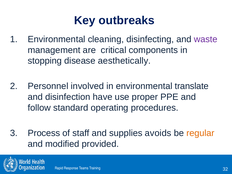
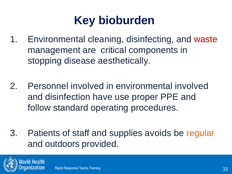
outbreaks: outbreaks -> bioburden (127, 20)
waste colour: purple -> red (206, 39)
environmental translate: translate -> involved (192, 86)
Process: Process -> Patients (44, 133)
modified: modified -> outdoors (62, 144)
